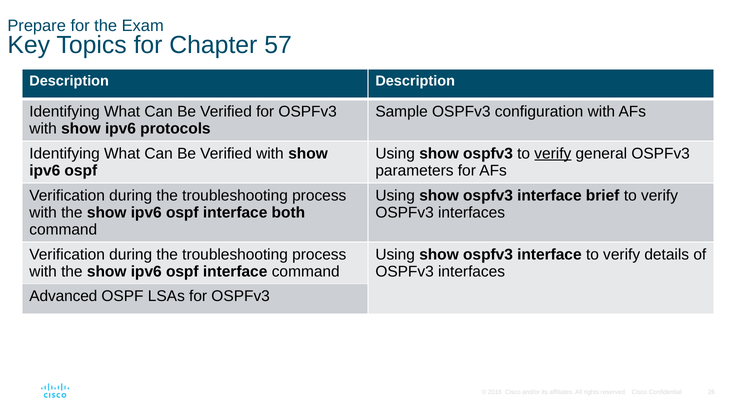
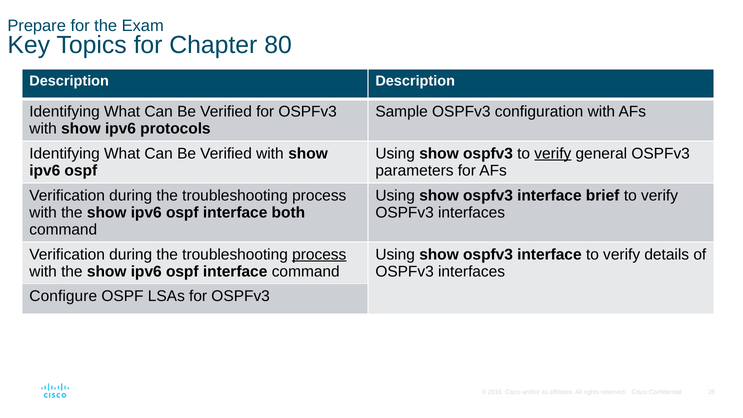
57: 57 -> 80 (278, 45)
process underline: none -> present (319, 254)
Advanced: Advanced -> Configure (63, 296)
